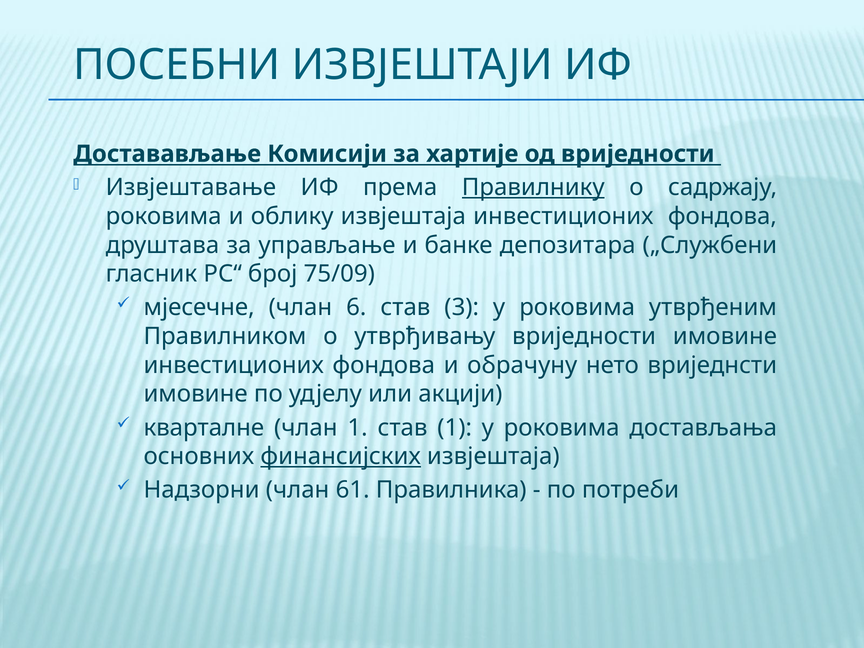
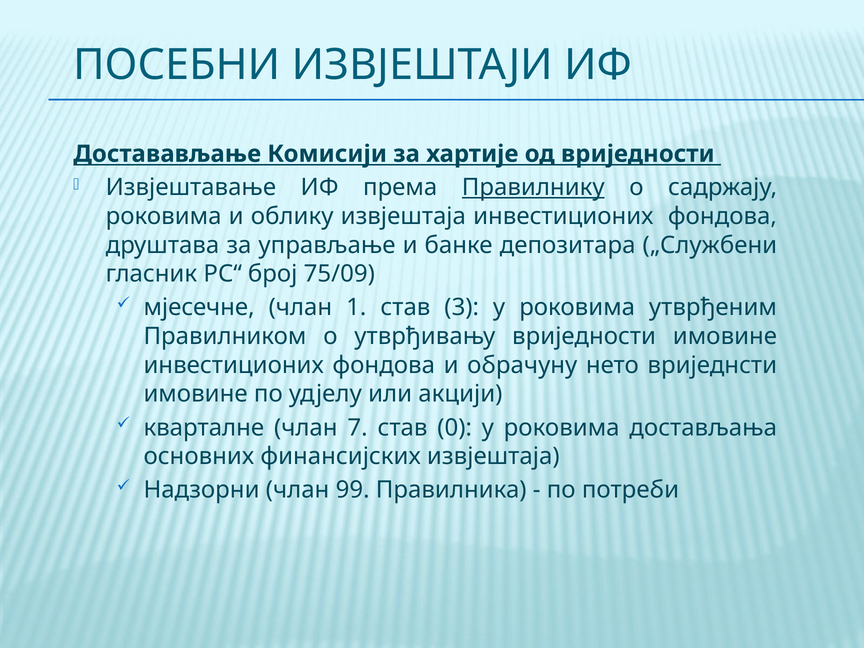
6: 6 -> 1 (356, 308)
члан 1: 1 -> 7 (358, 428)
став 1: 1 -> 0 (455, 428)
финансијских underline: present -> none (341, 456)
61: 61 -> 99 (353, 490)
